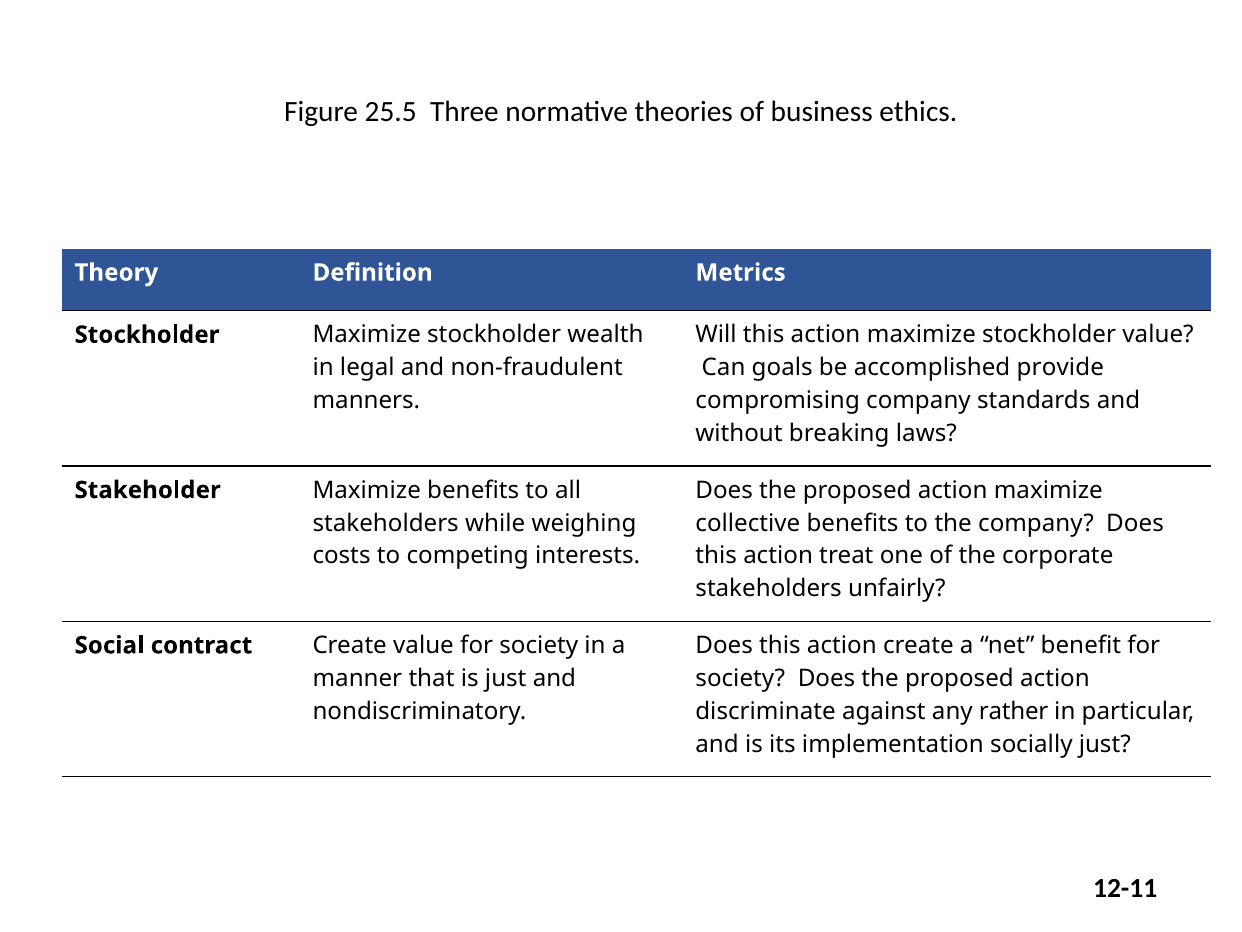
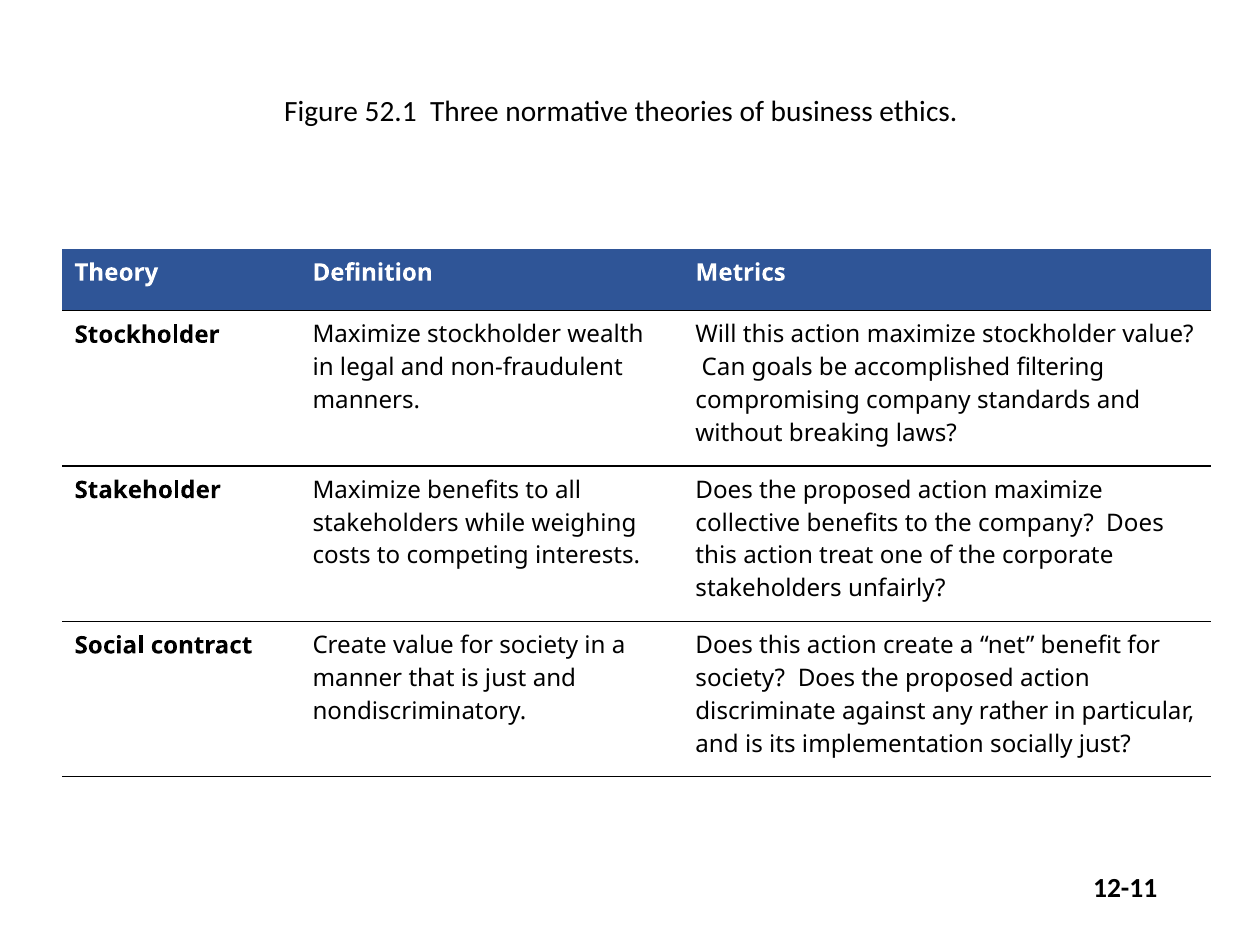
25.5: 25.5 -> 52.1 (391, 112)
provide: provide -> filtering (1060, 368)
